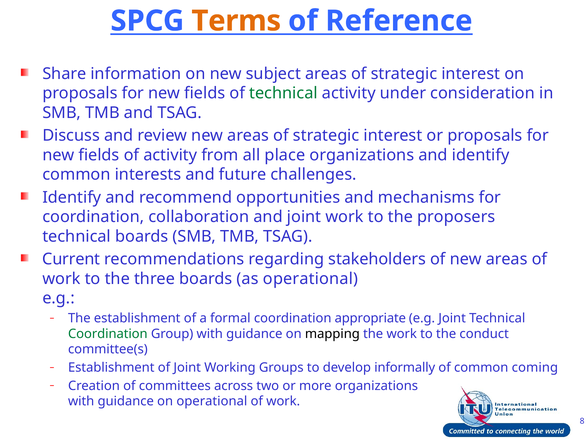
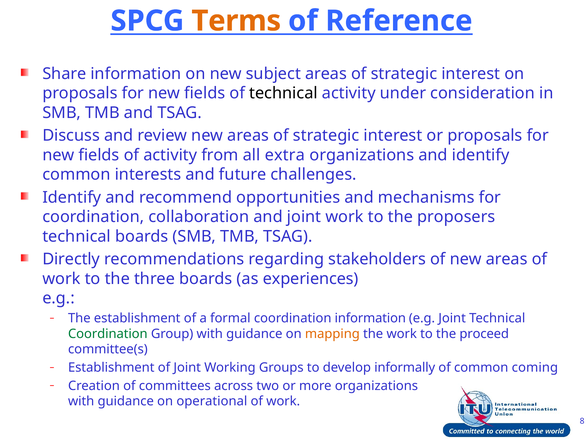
technical colour: green -> black (283, 93)
place: place -> extra (285, 155)
Current: Current -> Directly (71, 259)
as operational: operational -> experiences (311, 279)
coordination appropriate: appropriate -> information (370, 319)
mapping colour: black -> orange (332, 334)
conduct: conduct -> proceed (484, 334)
